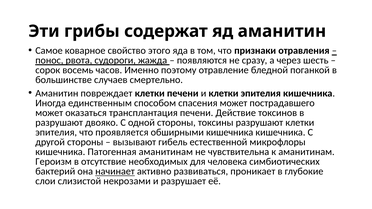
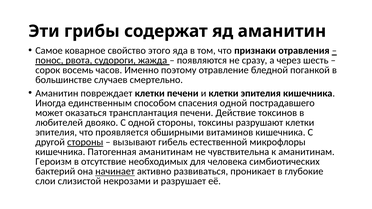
спасения может: может -> одной (233, 103)
разрушают: разрушают -> любителей (59, 123)
обширными кишечника: кишечника -> витаминов (230, 132)
стороны underline: none -> present (85, 142)
